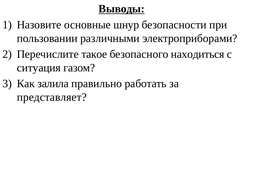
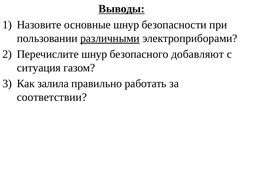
различными underline: none -> present (110, 38)
Перечислите такое: такое -> шнур (94, 54)
находиться: находиться -> добавляют (198, 54)
представляет: представляет -> соответствии (52, 97)
